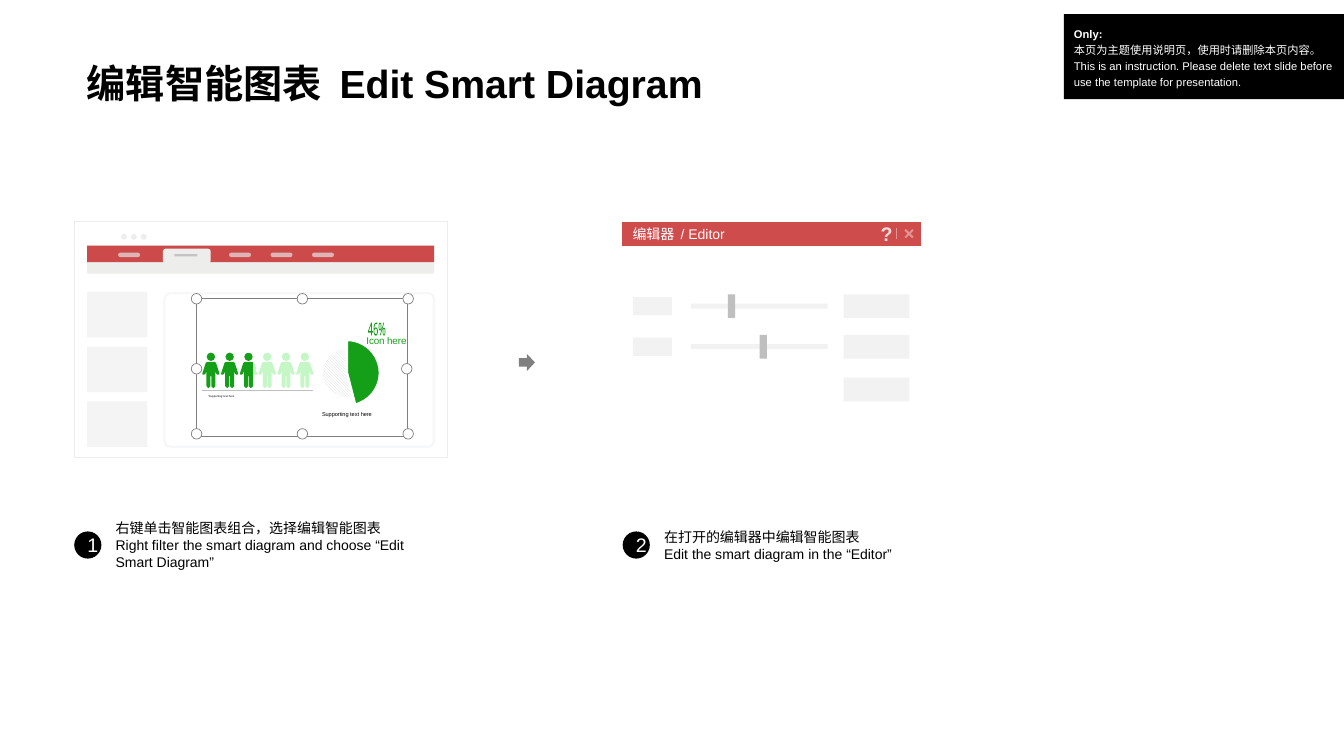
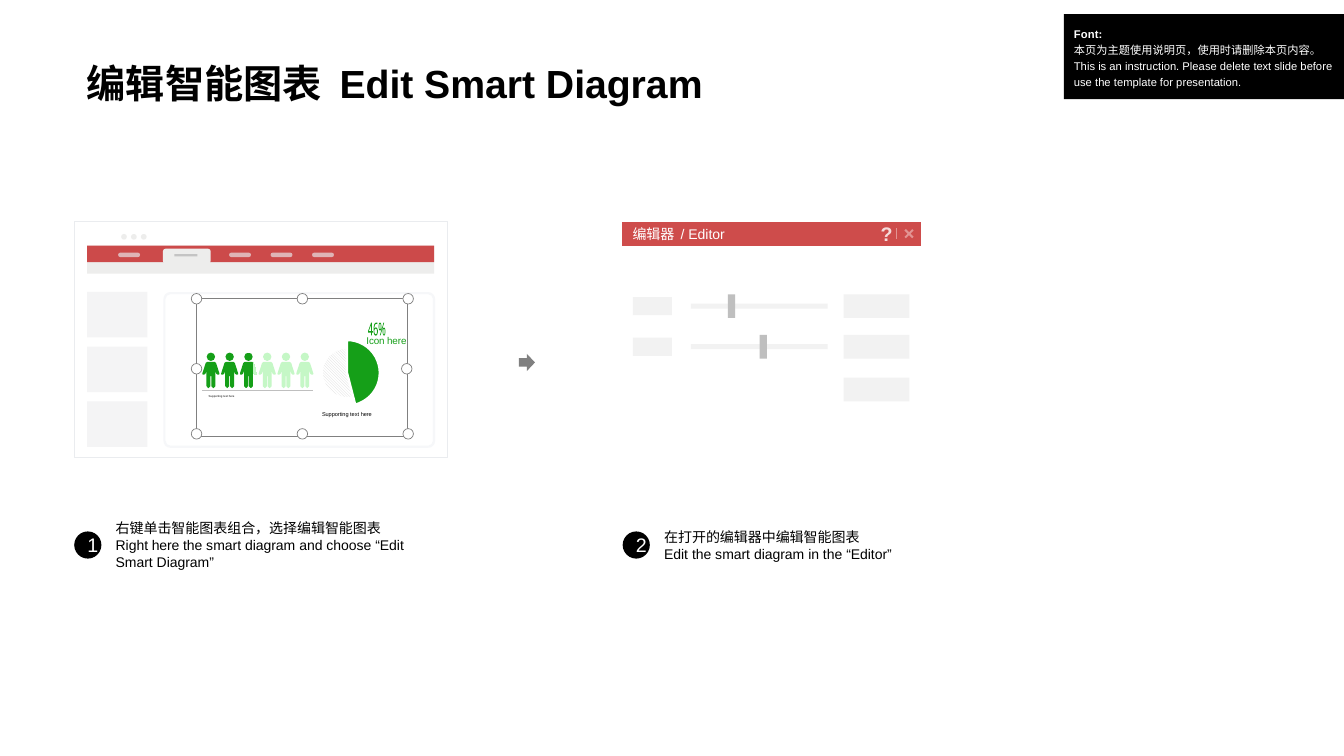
Only: Only -> Font (1088, 35)
Right filter: filter -> here (166, 546)
